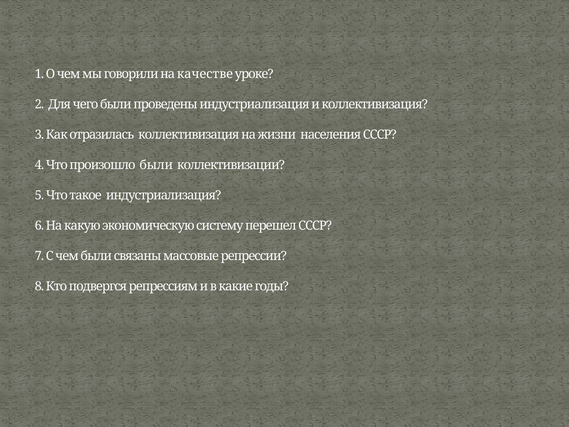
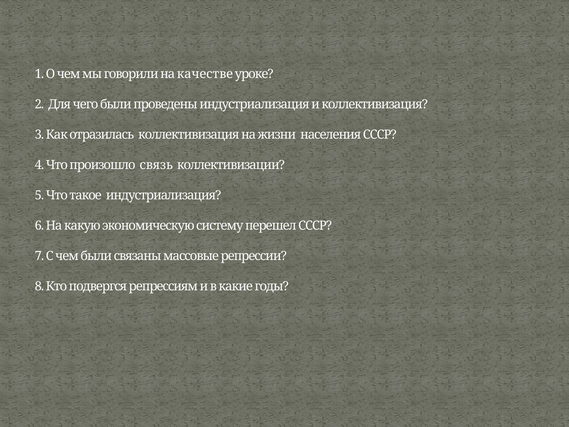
произошло были: были -> связь (156, 165)
